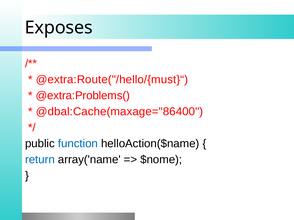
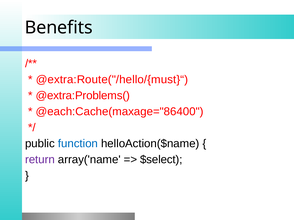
Exposes: Exposes -> Benefits (59, 28)
@dbal:Cache(maxage="86400: @dbal:Cache(maxage="86400 -> @each:Cache(maxage="86400 (120, 112)
return colour: blue -> purple (40, 160)
$nome: $nome -> $select (161, 160)
